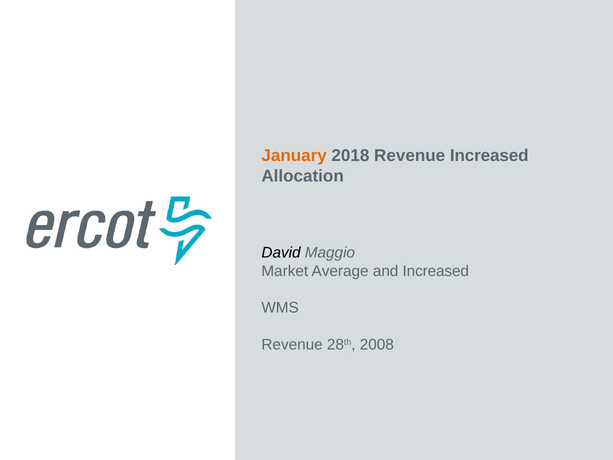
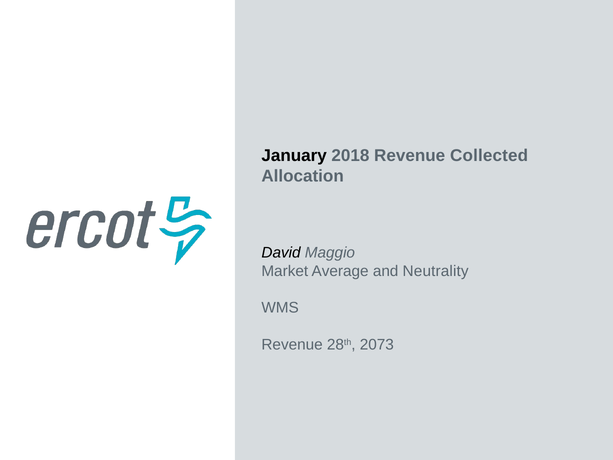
January colour: orange -> black (294, 156)
Revenue Increased: Increased -> Collected (489, 156)
and Increased: Increased -> Neutrality (436, 271)
2008: 2008 -> 2073 (377, 344)
